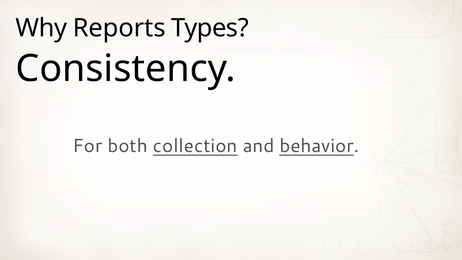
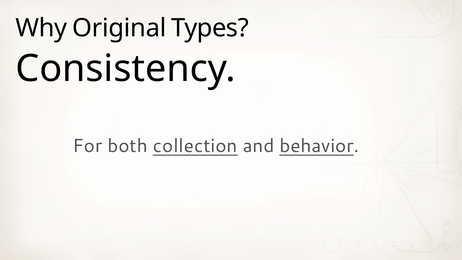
Reports: Reports -> Original (119, 28)
